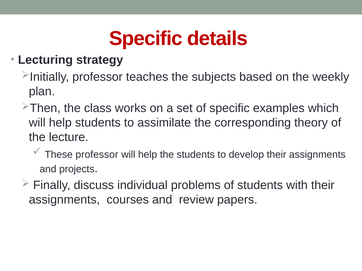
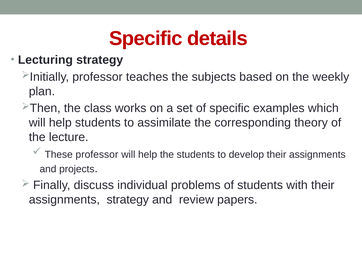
assignments courses: courses -> strategy (128, 200)
